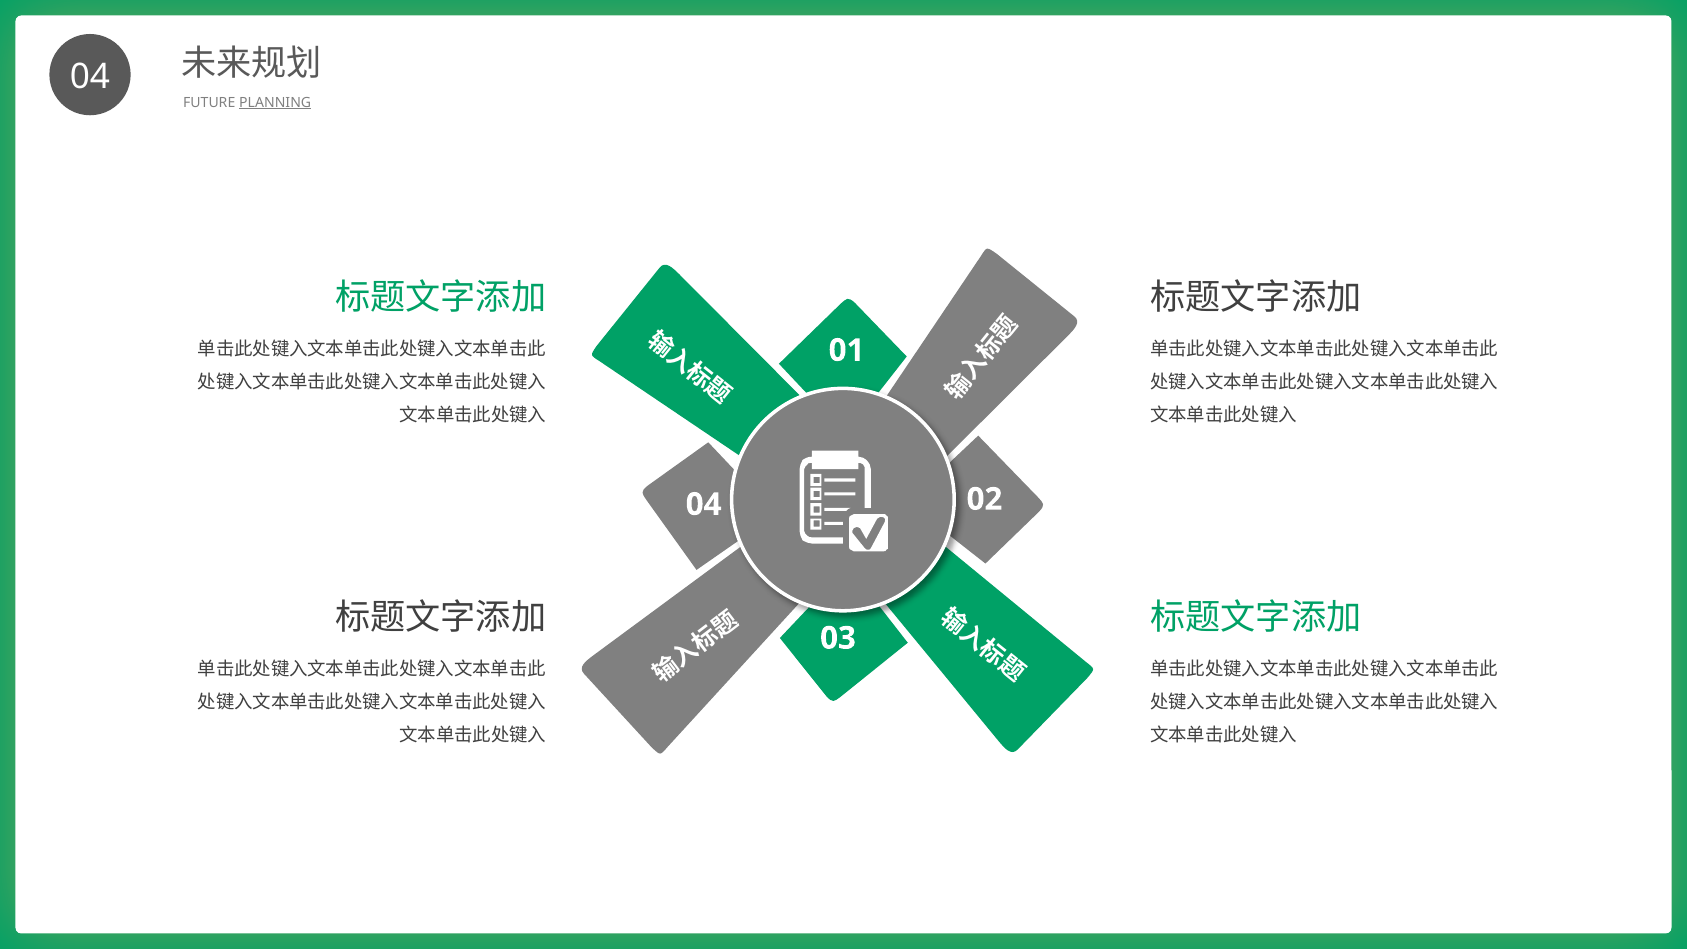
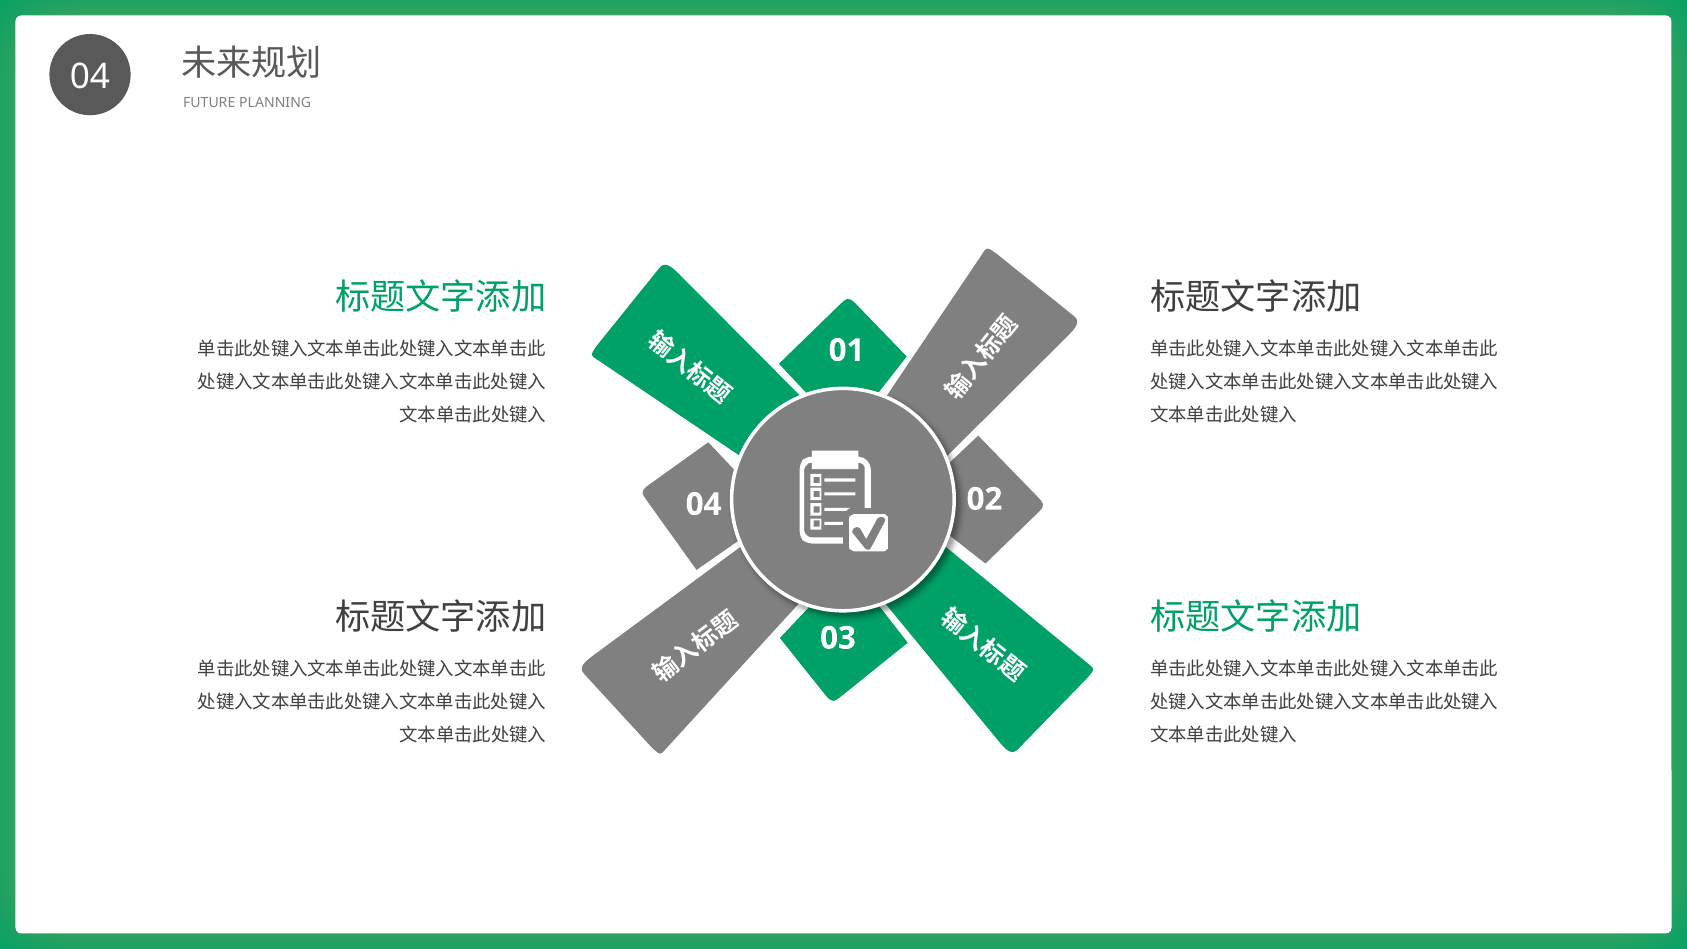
PLANNING underline: present -> none (275, 103)
